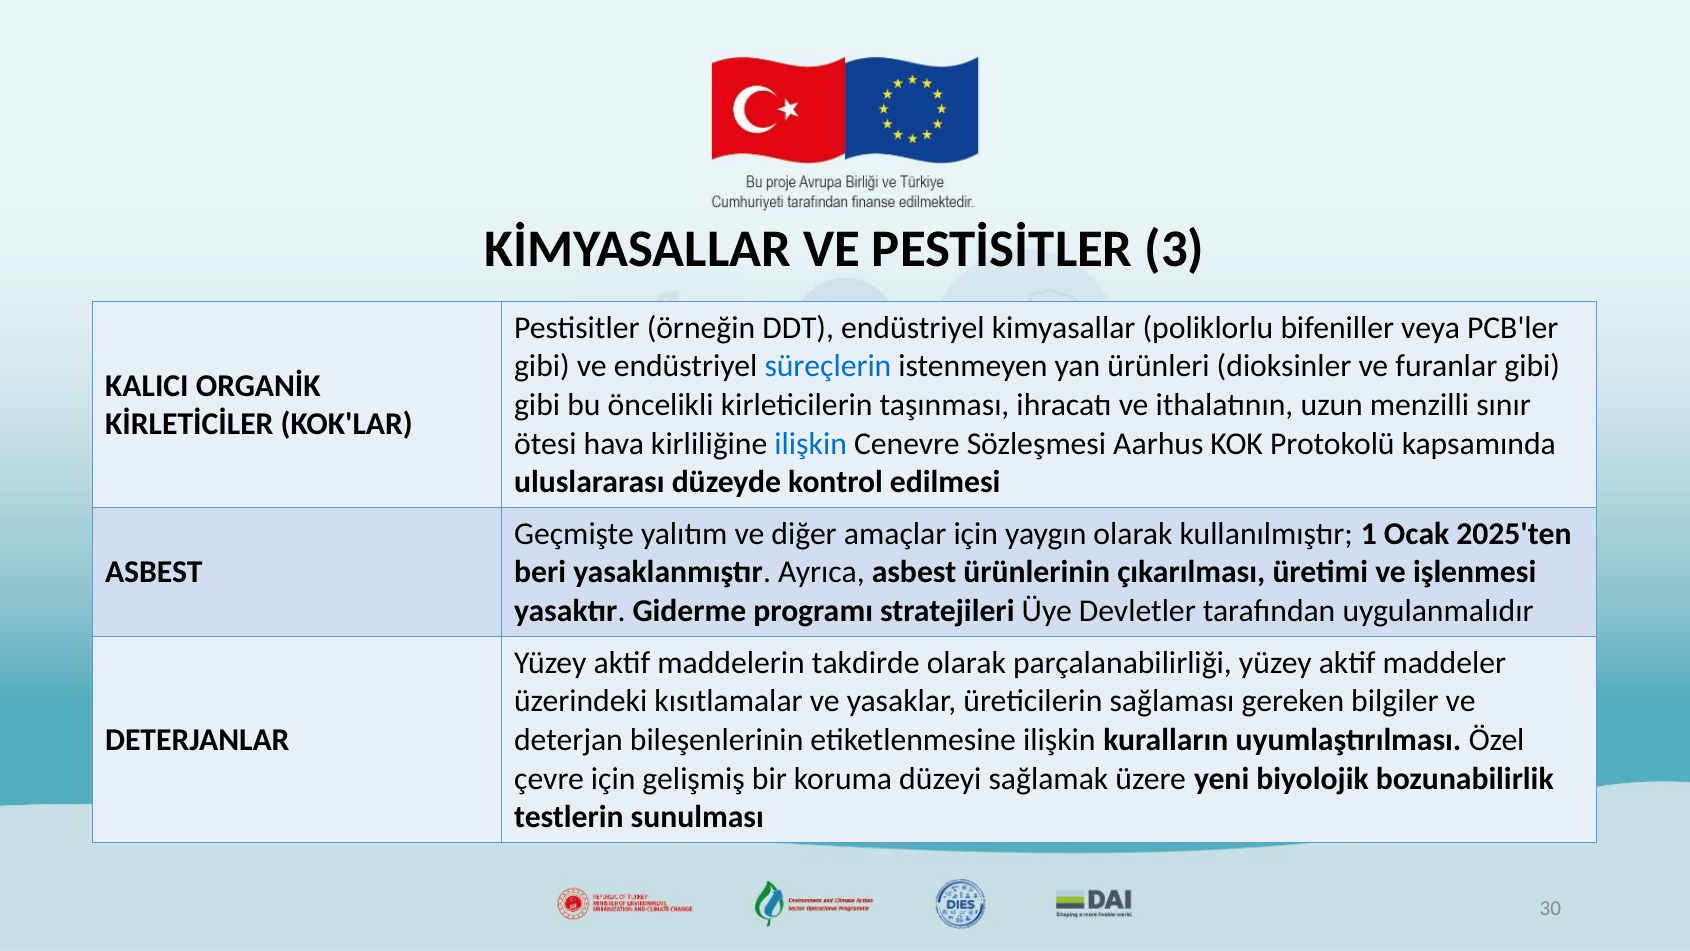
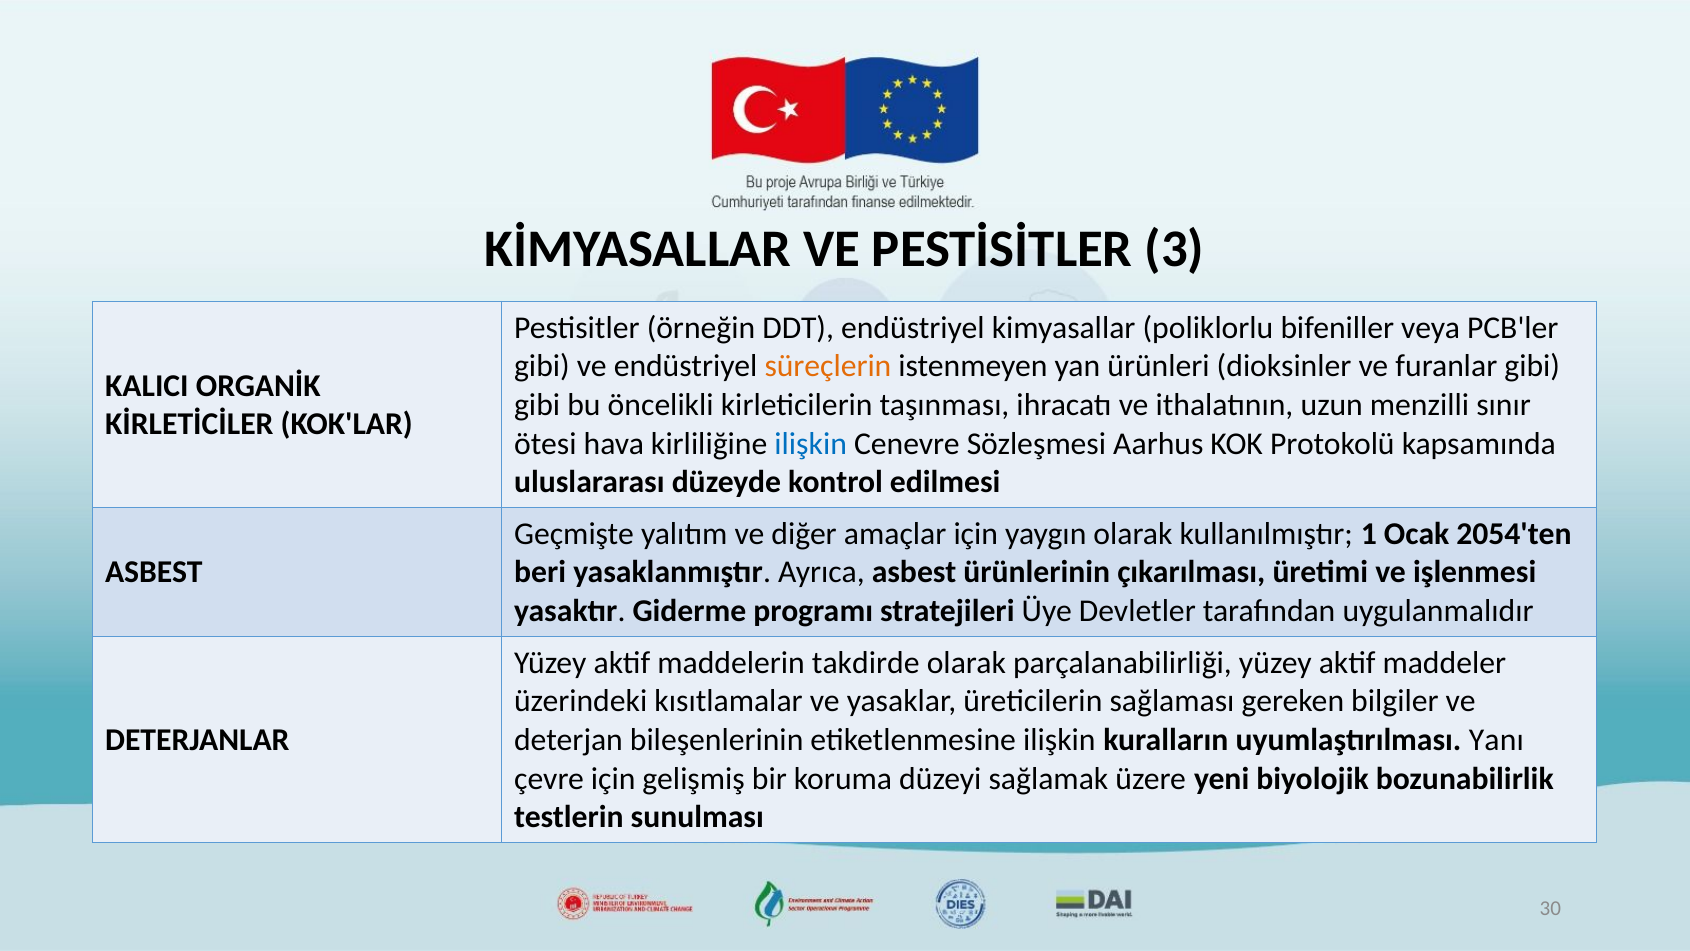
süreçlerin colour: blue -> orange (828, 366)
2025'ten: 2025'ten -> 2054'ten (1514, 534)
Özel: Özel -> Yanı (1496, 740)
